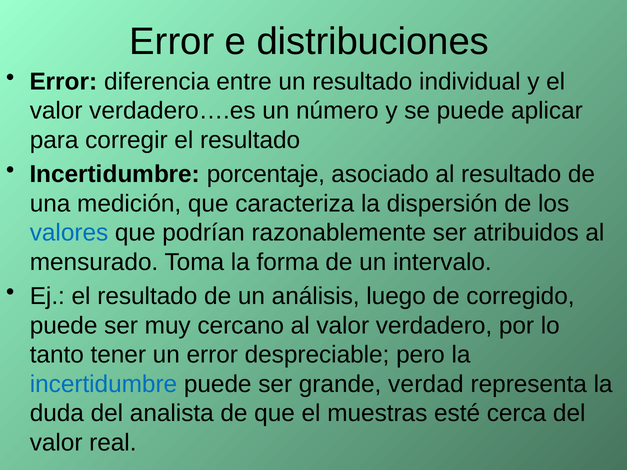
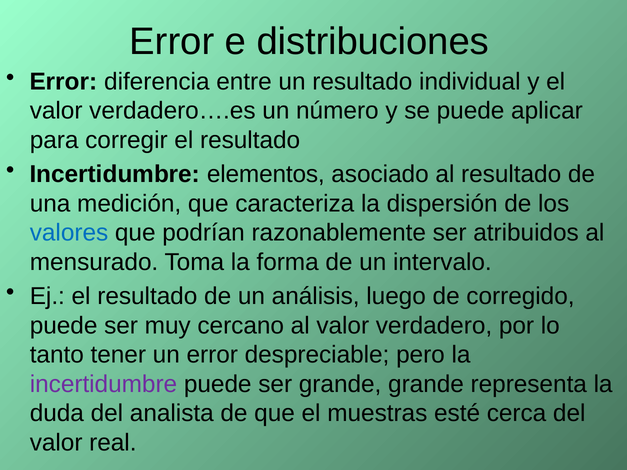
porcentaje: porcentaje -> elementos (266, 174)
incertidumbre colour: blue -> purple (103, 384)
grande verdad: verdad -> grande (426, 384)
